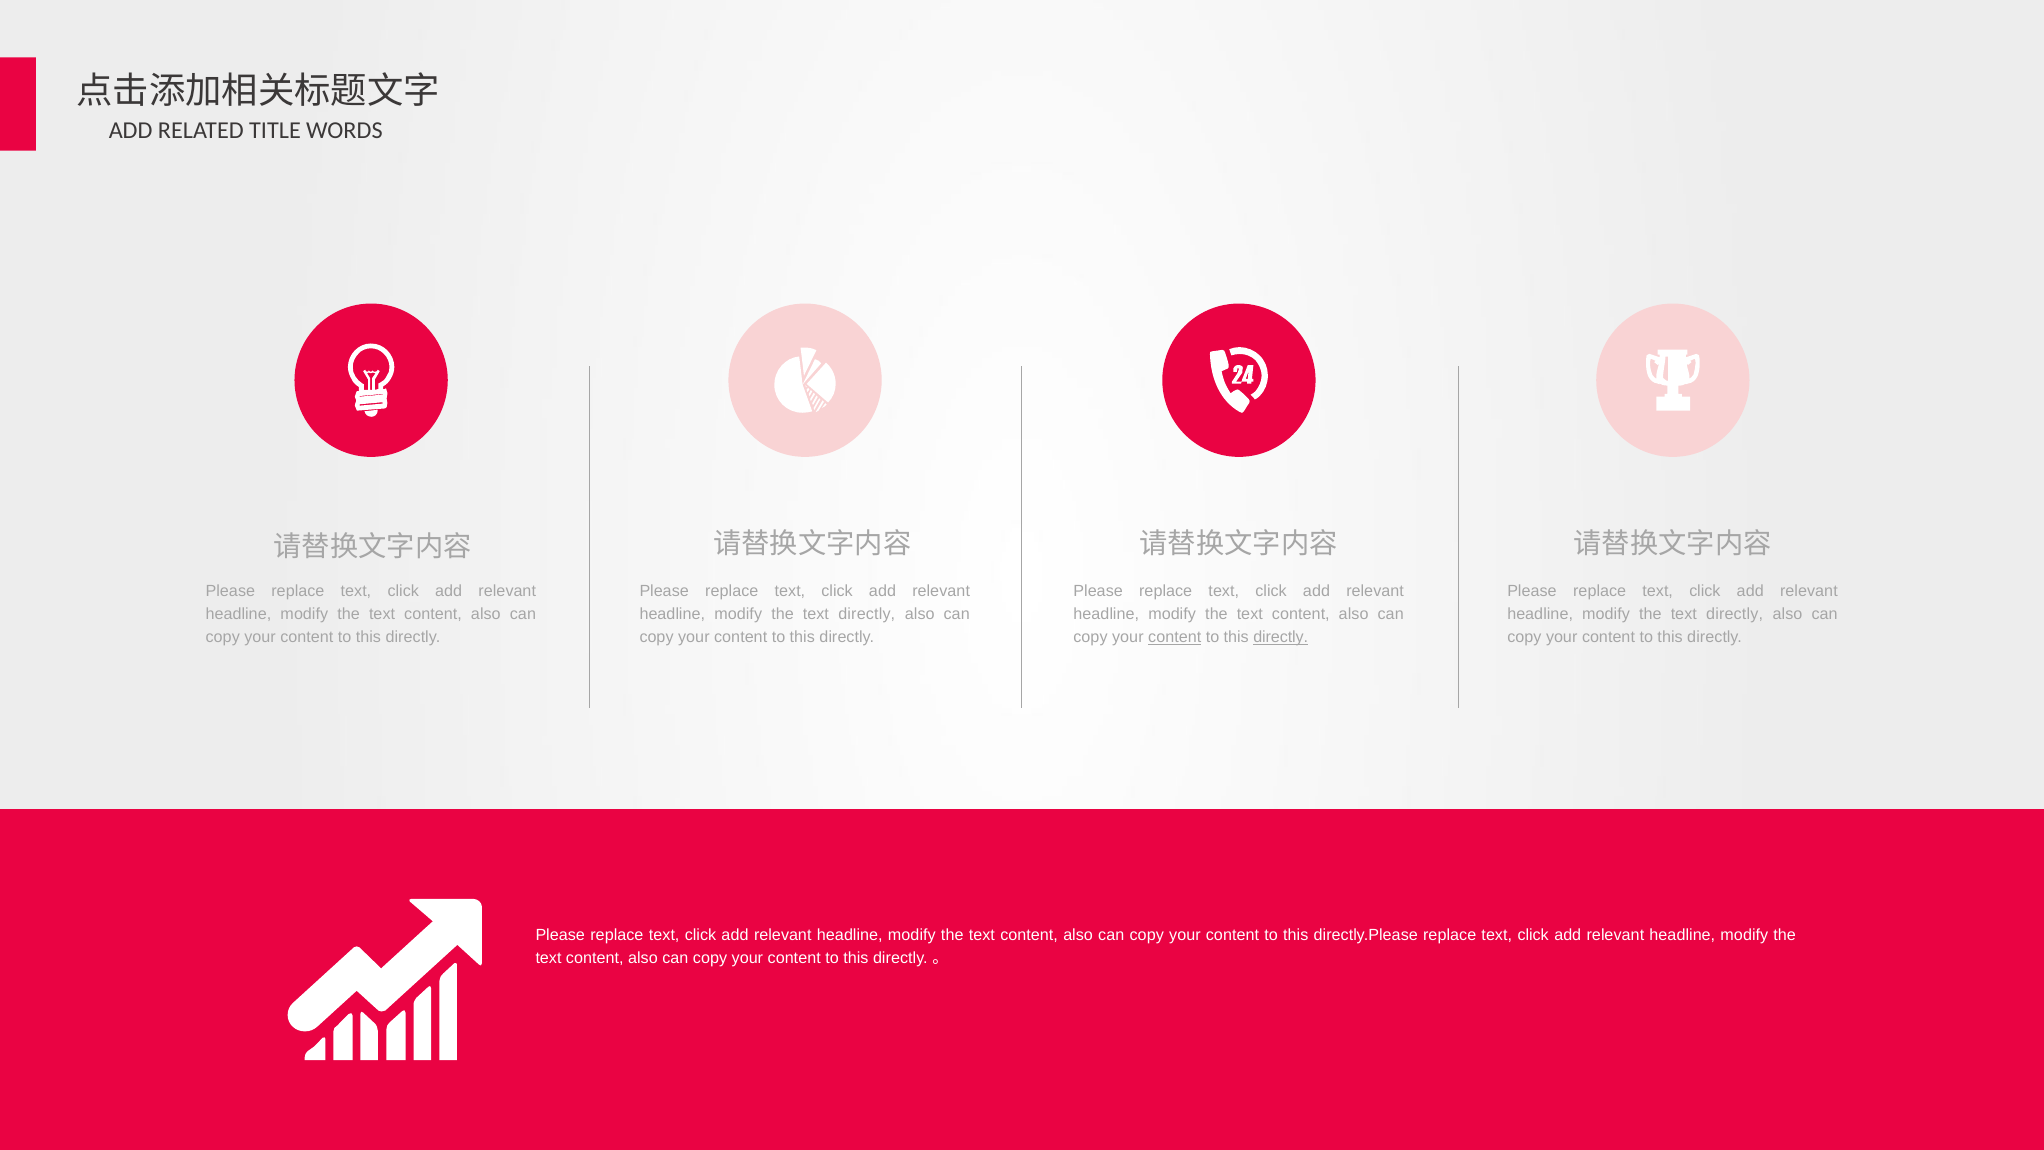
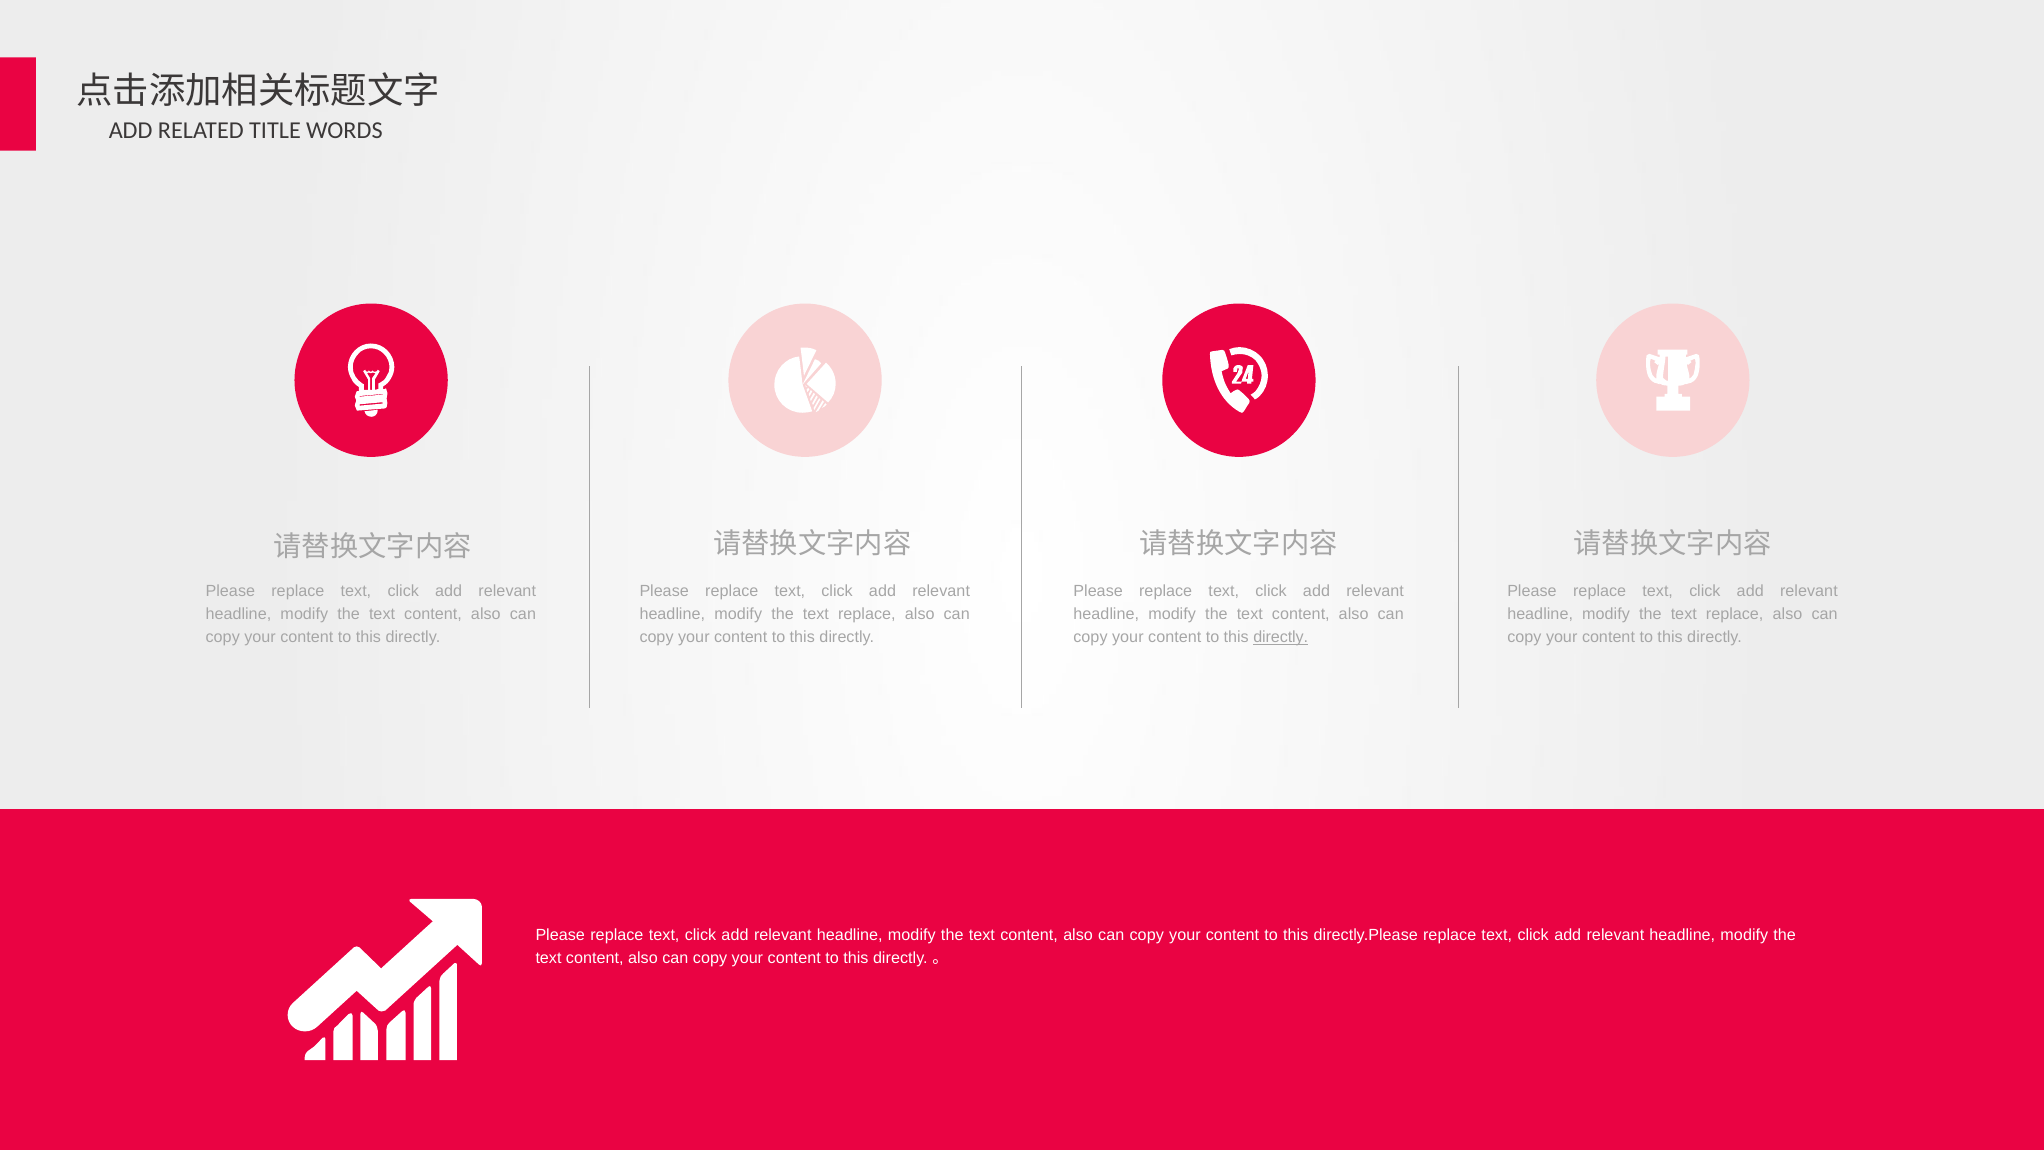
directly: directly -> replace (867, 614)
directly: directly -> replace (1735, 614)
content underline: present -> none (1175, 637)
